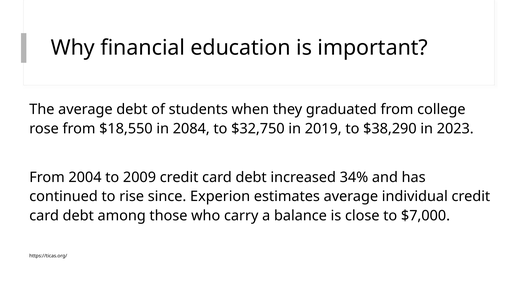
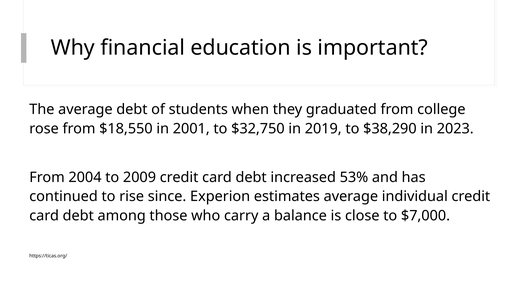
2084: 2084 -> 2001 (191, 129)
34%: 34% -> 53% (354, 178)
